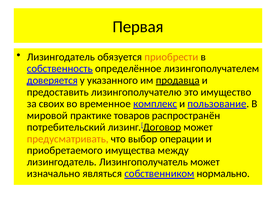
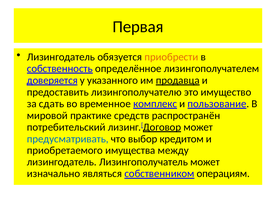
своих: своих -> сдать (52, 104)
товаров: товаров -> средств (132, 115)
предусматривать colour: orange -> blue (68, 139)
операции: операции -> кредитом (182, 139)
нормально: нормально -> операциям (223, 174)
